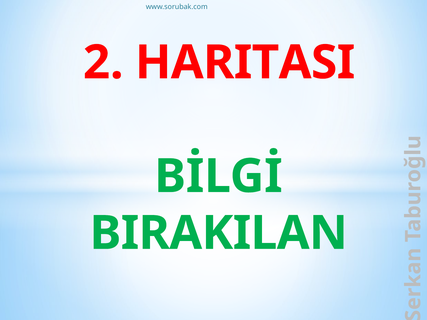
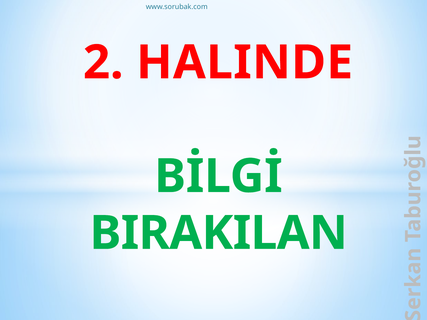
HARITASI: HARITASI -> HALINDE (245, 63)
